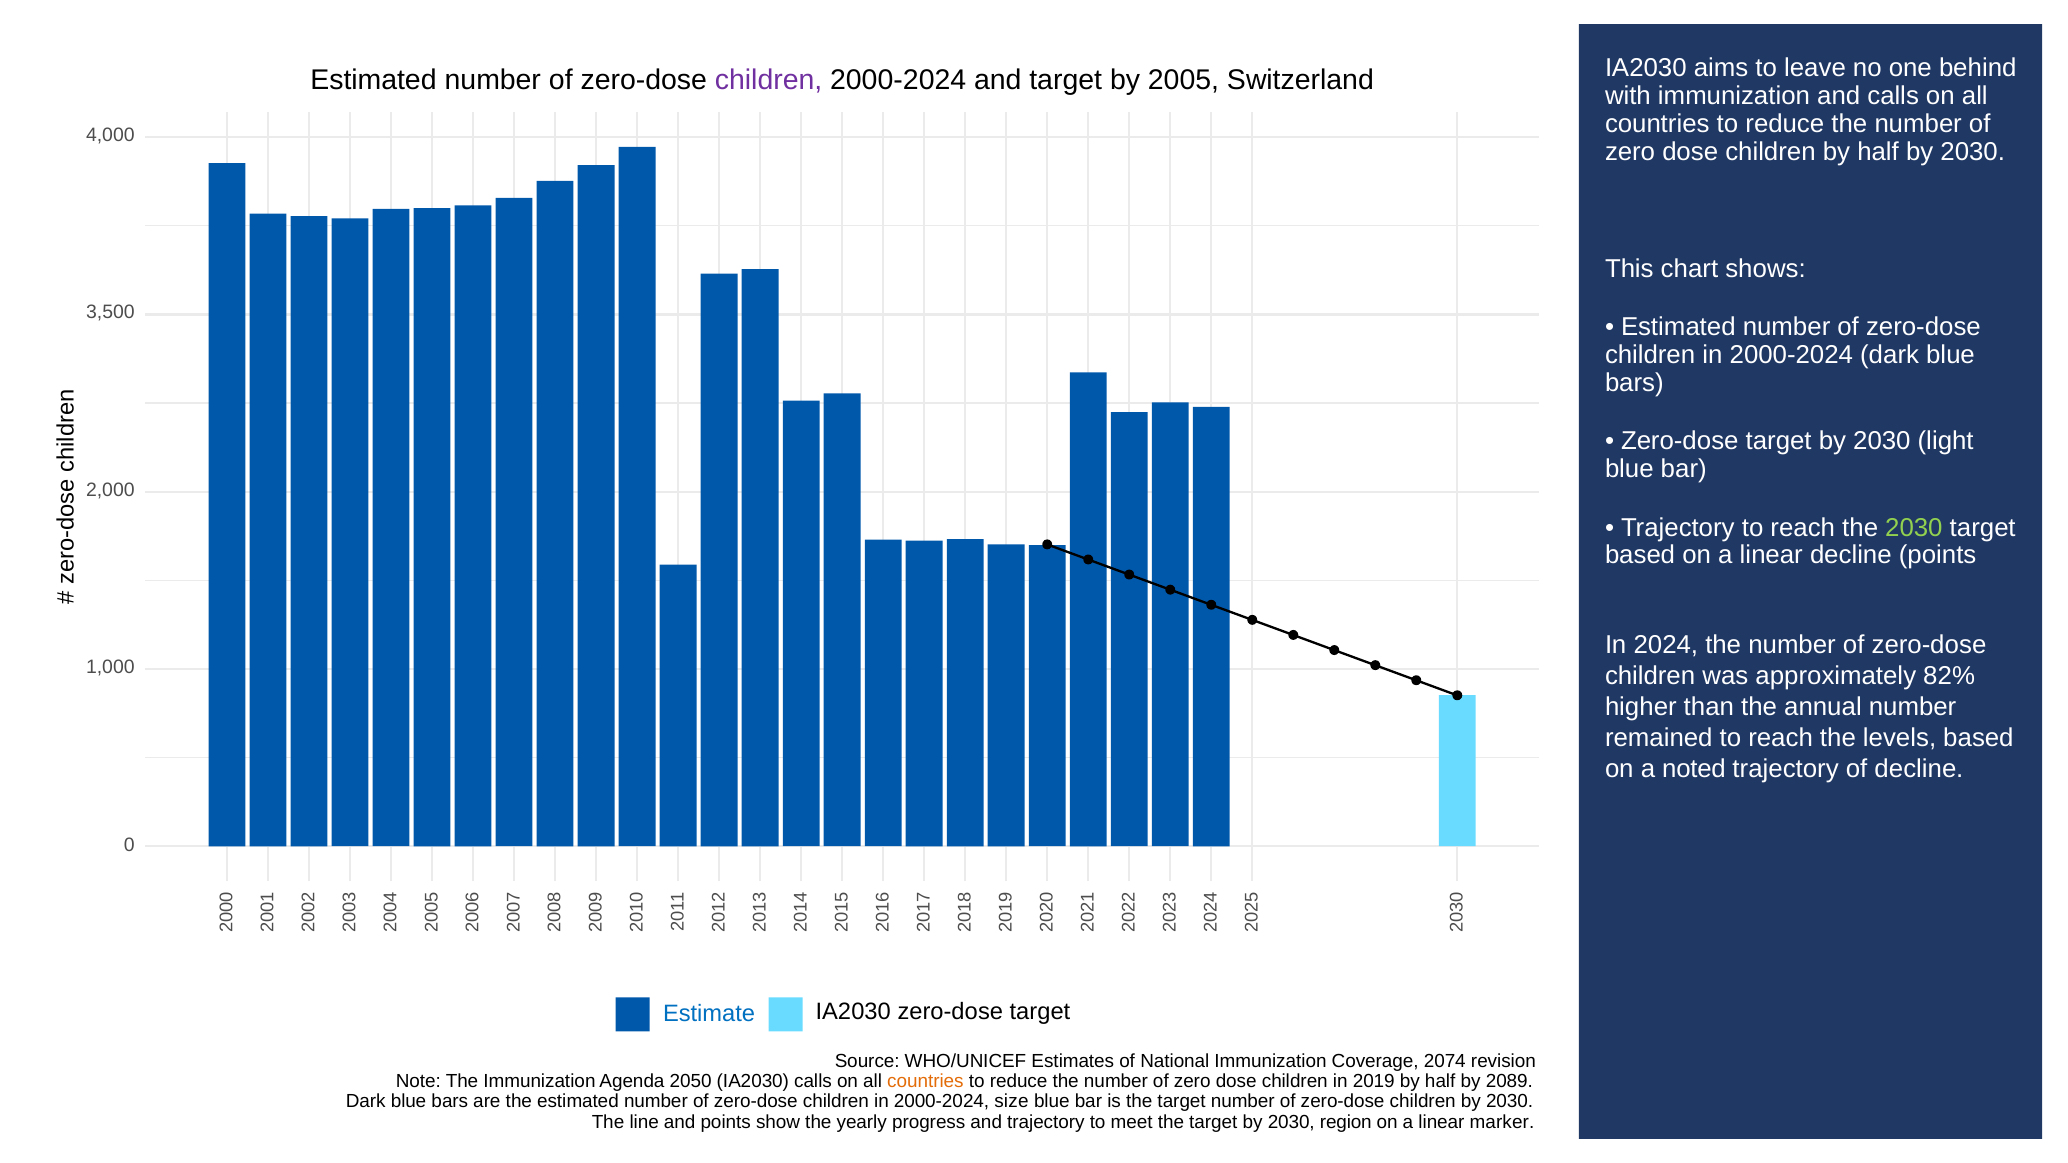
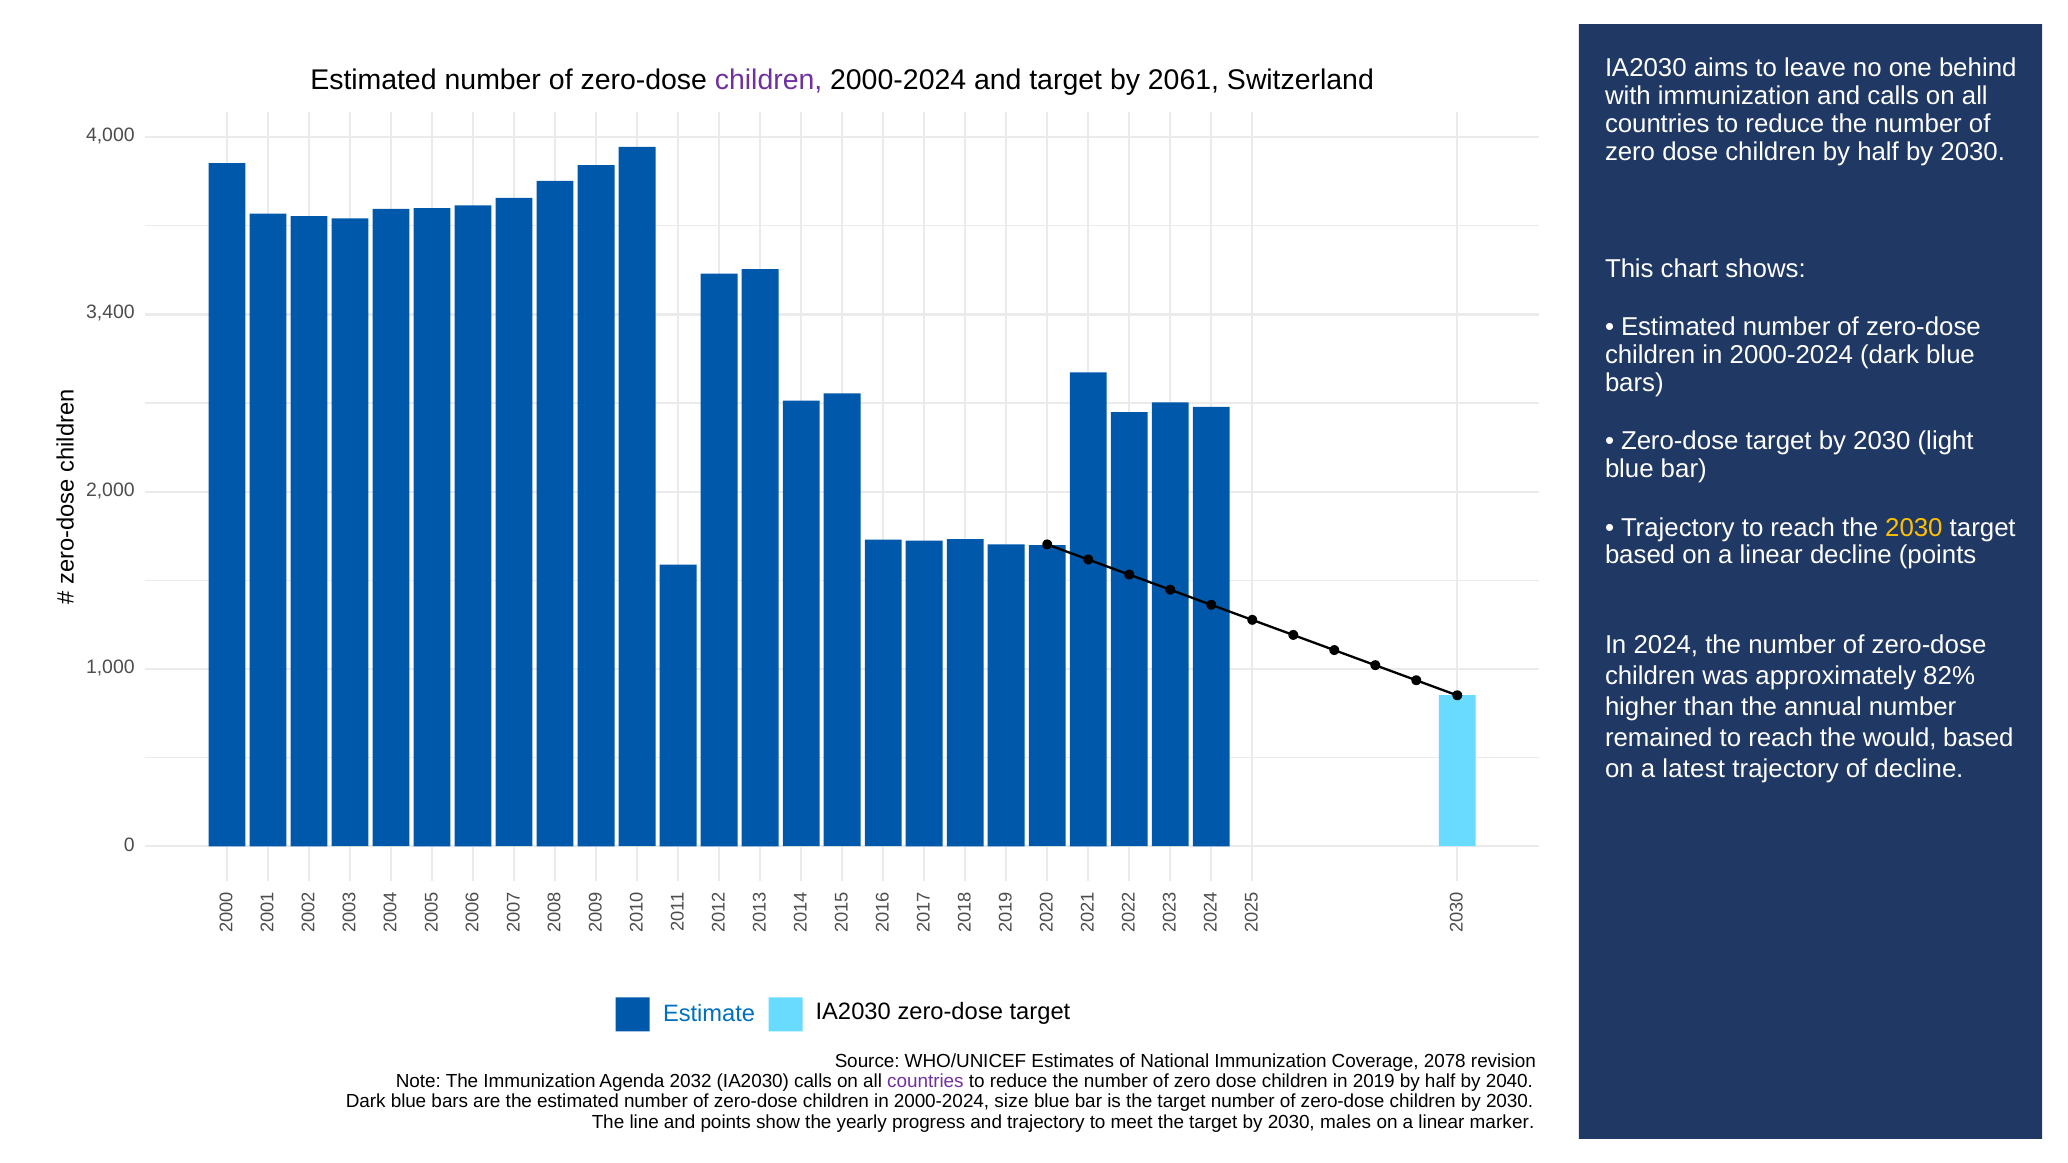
2005: 2005 -> 2061 (1183, 80)
3,500: 3,500 -> 3,400 (110, 313)
2030 colour: light green -> yellow (1914, 528)
levels: levels -> would (1900, 738)
noted: noted -> latest (1694, 769)
2074: 2074 -> 2078 (1445, 1061)
2050: 2050 -> 2032 (691, 1081)
countries colour: orange -> purple (925, 1081)
2089: 2089 -> 2040 (1509, 1081)
region: region -> males (1346, 1122)
